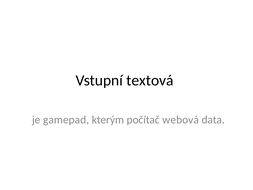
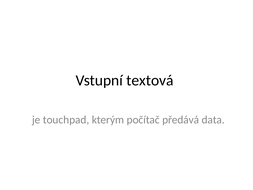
gamepad: gamepad -> touchpad (66, 120)
webová: webová -> předává (181, 120)
